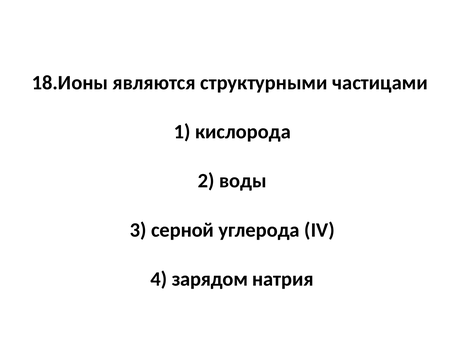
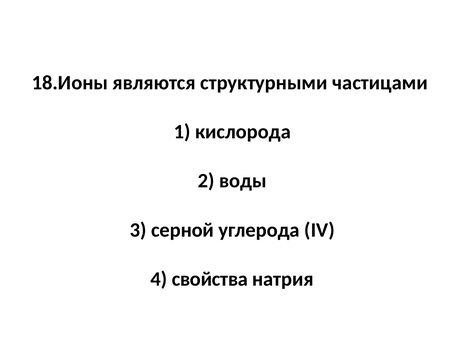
зарядом: зарядом -> свойства (210, 279)
